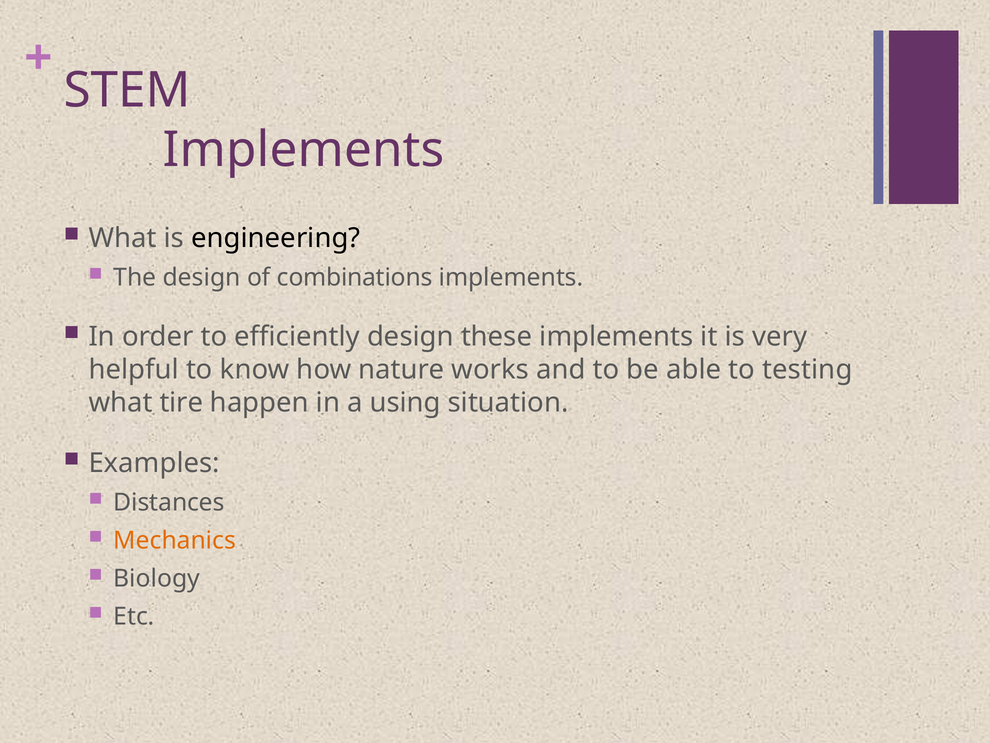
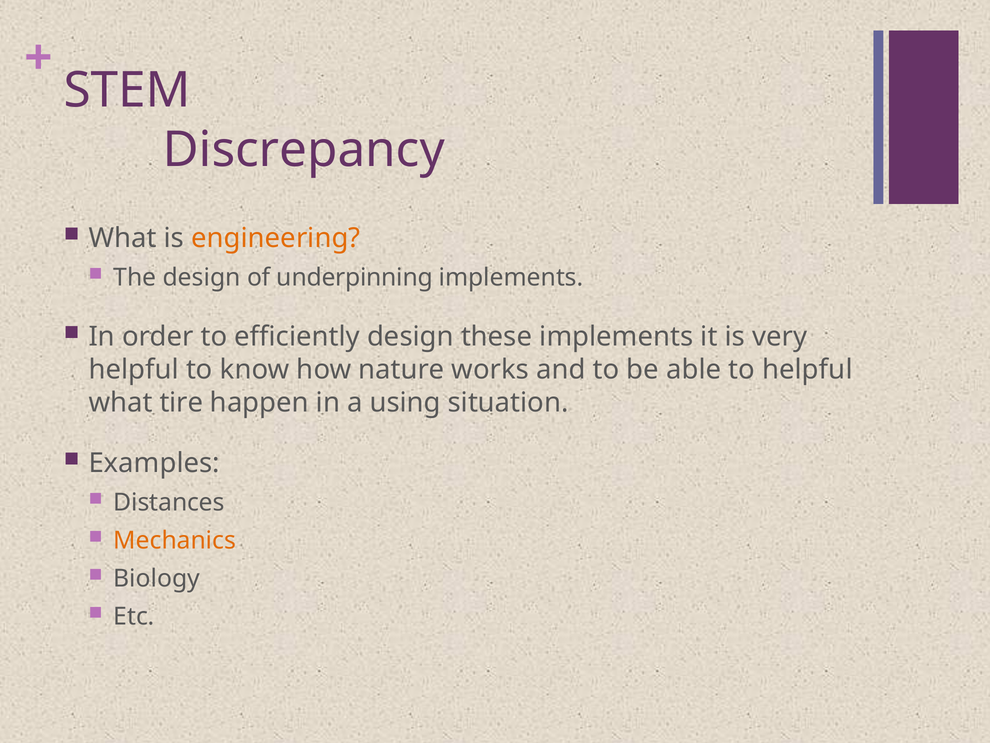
Implements: Implements -> Discrepancy (304, 150)
engineering colour: black -> orange (276, 238)
combinations: combinations -> underpinning (355, 277)
to testing: testing -> helpful (807, 369)
